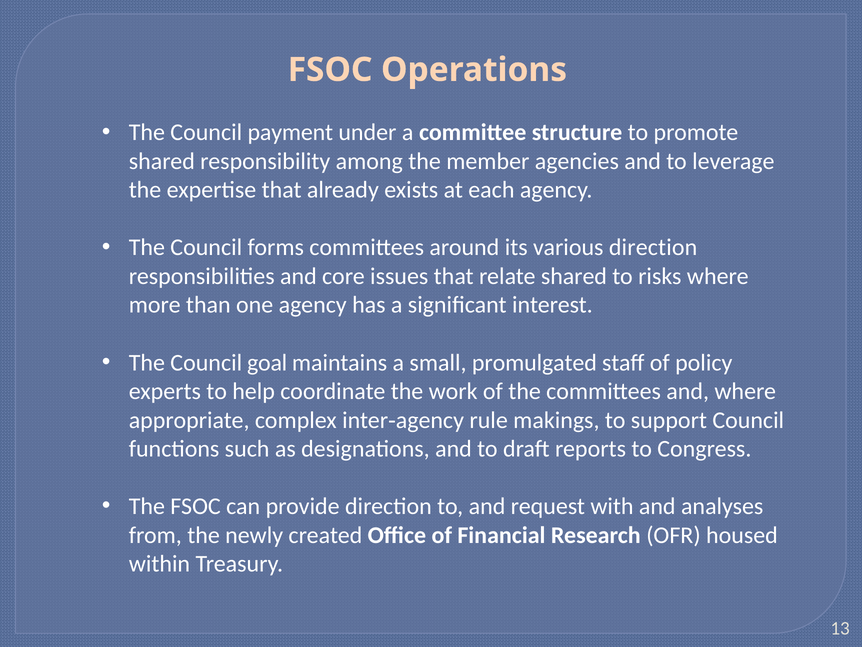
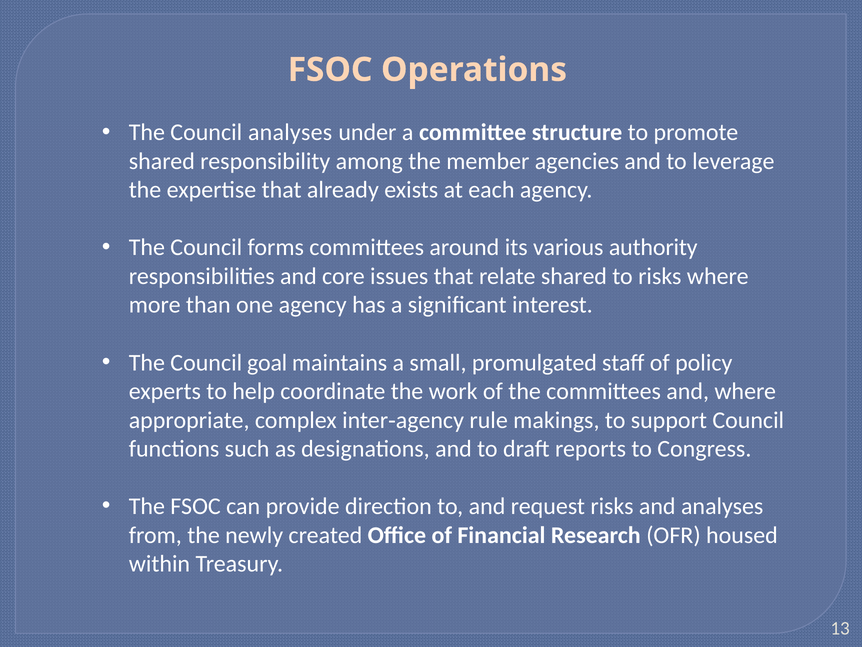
Council payment: payment -> analyses (290, 132)
various direction: direction -> authority (653, 247)
request with: with -> risks (612, 506)
